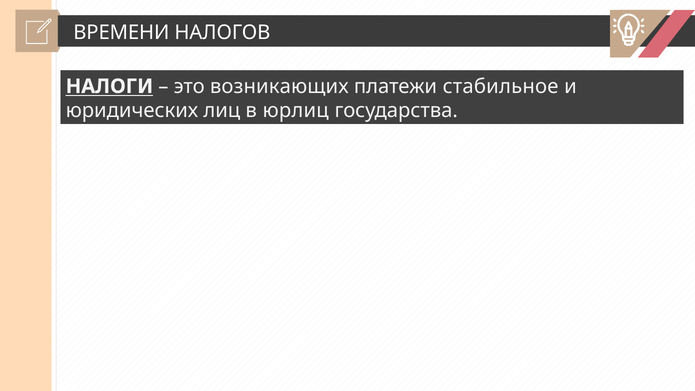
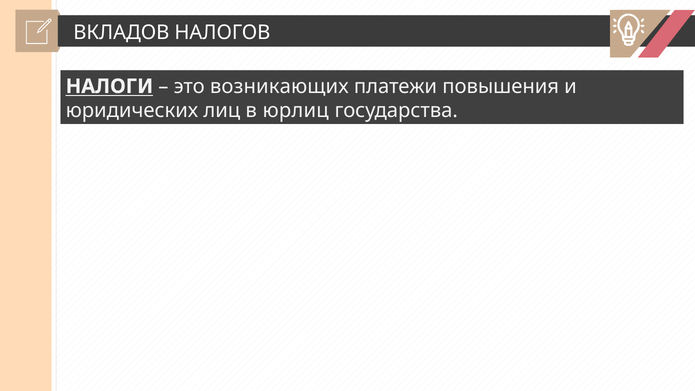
ВРЕМЕНИ: ВРЕМЕНИ -> ВКЛАДОВ (121, 32)
стабильное: стабильное -> повышения (501, 86)
